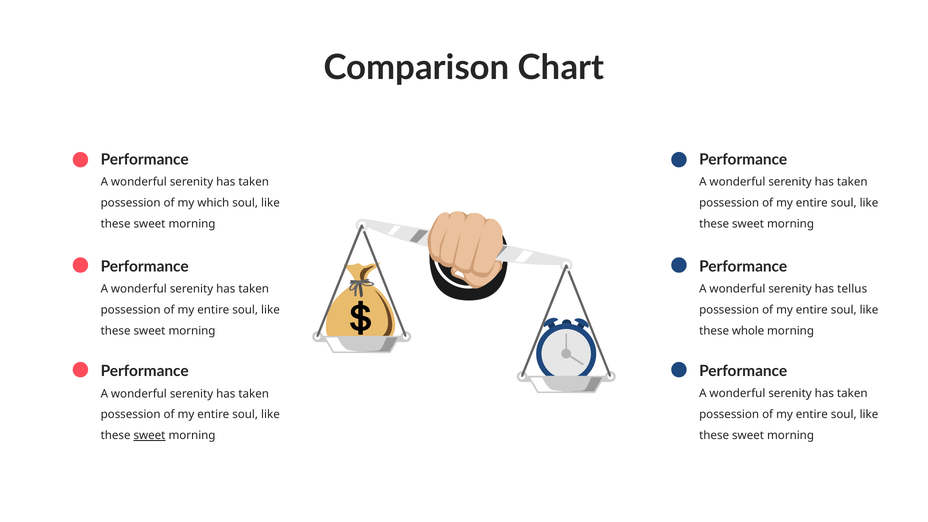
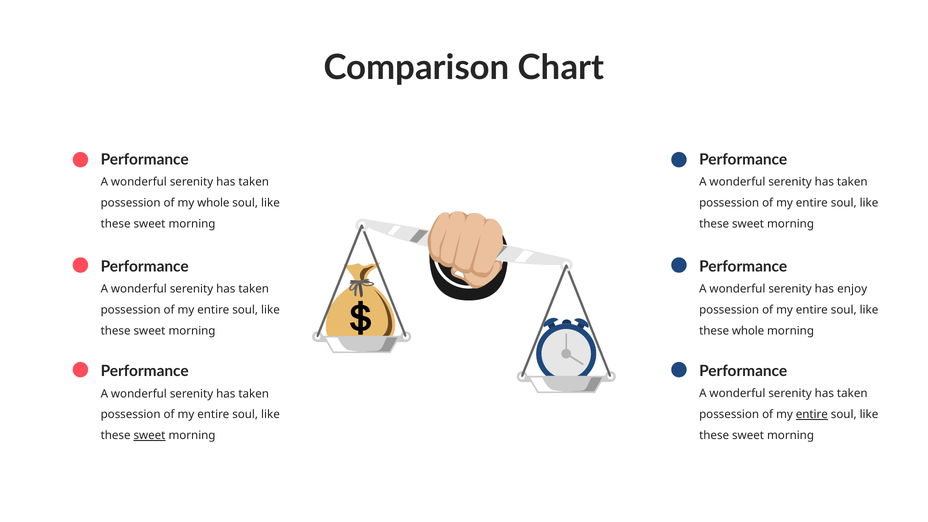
my which: which -> whole (213, 203)
tellus: tellus -> enjoy (852, 289)
entire underline: none -> present (812, 415)
